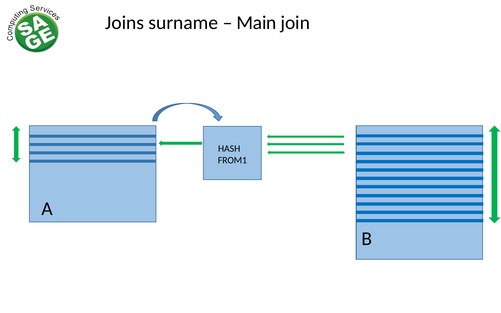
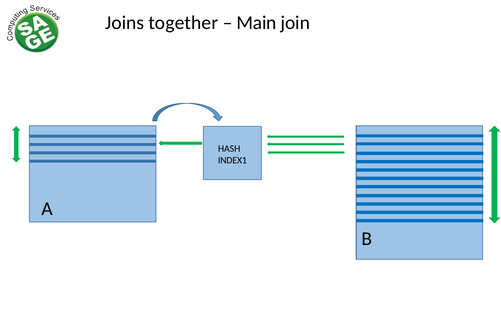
surname: surname -> together (183, 23)
FROM1: FROM1 -> INDEX1 (232, 160)
